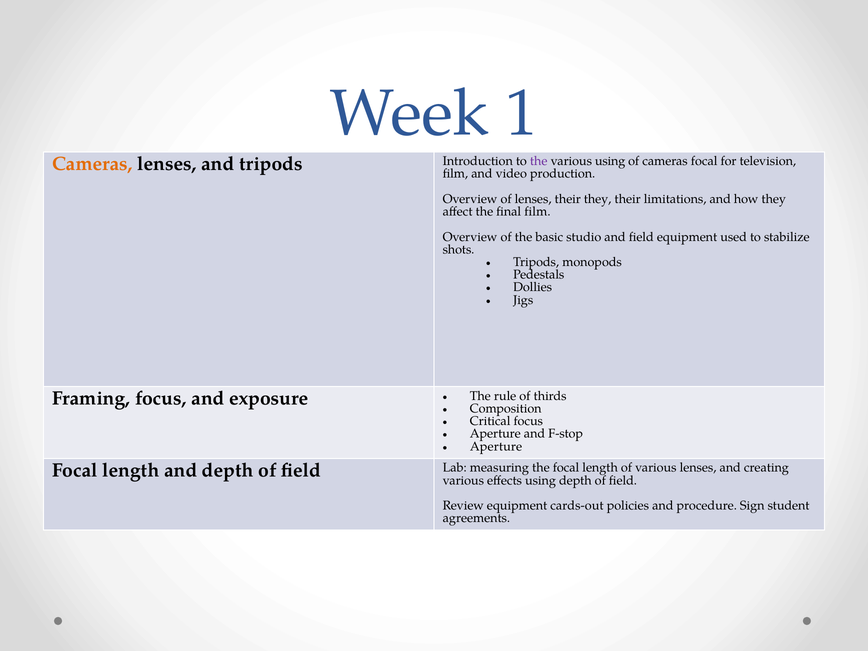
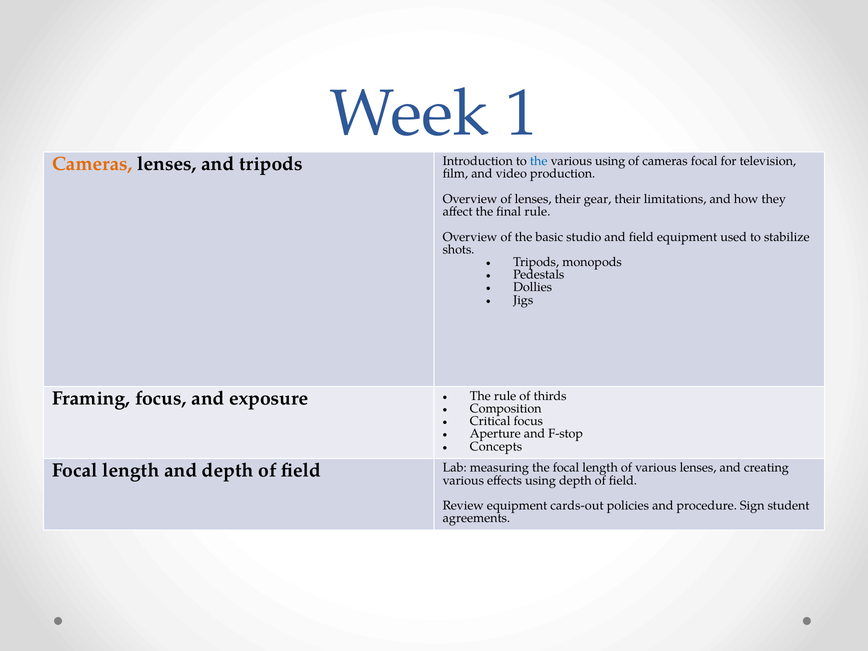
the colour: purple -> blue (539, 161)
their they: they -> gear (598, 199)
final film: film -> rule (537, 212)
Aperture: Aperture -> Concepts (496, 446)
